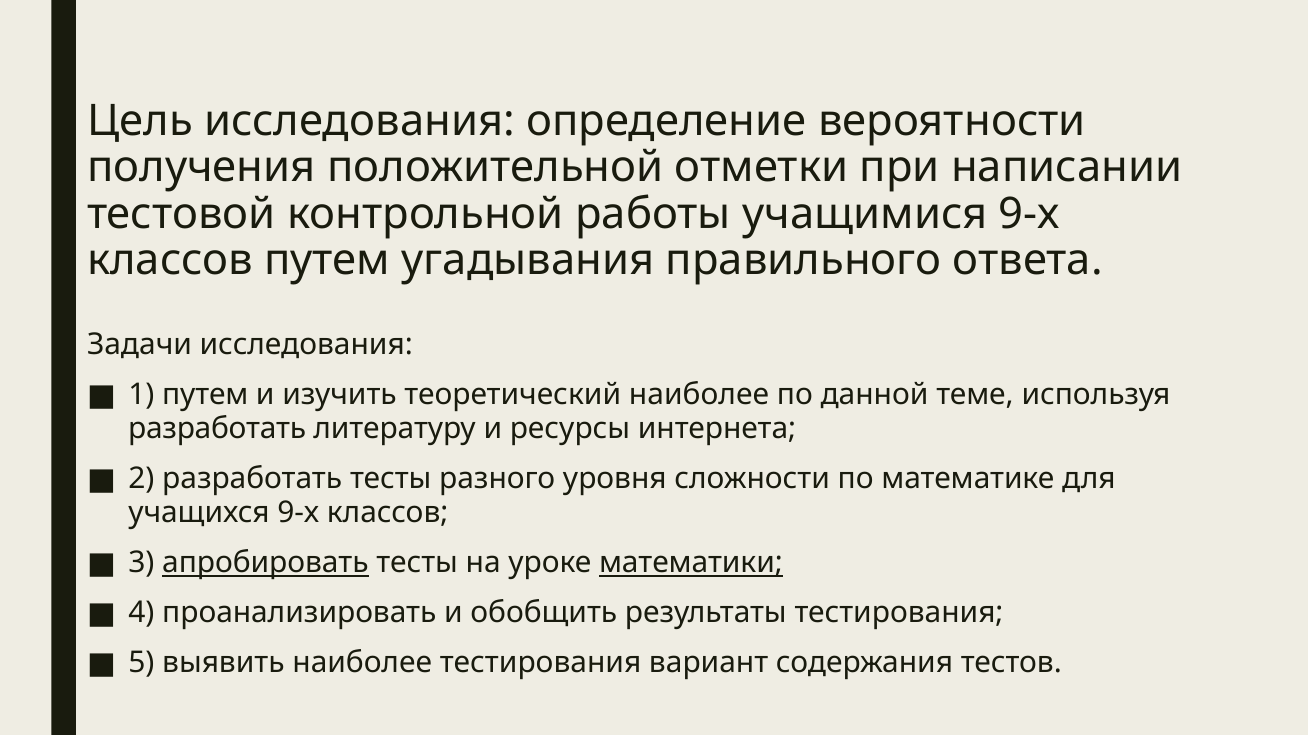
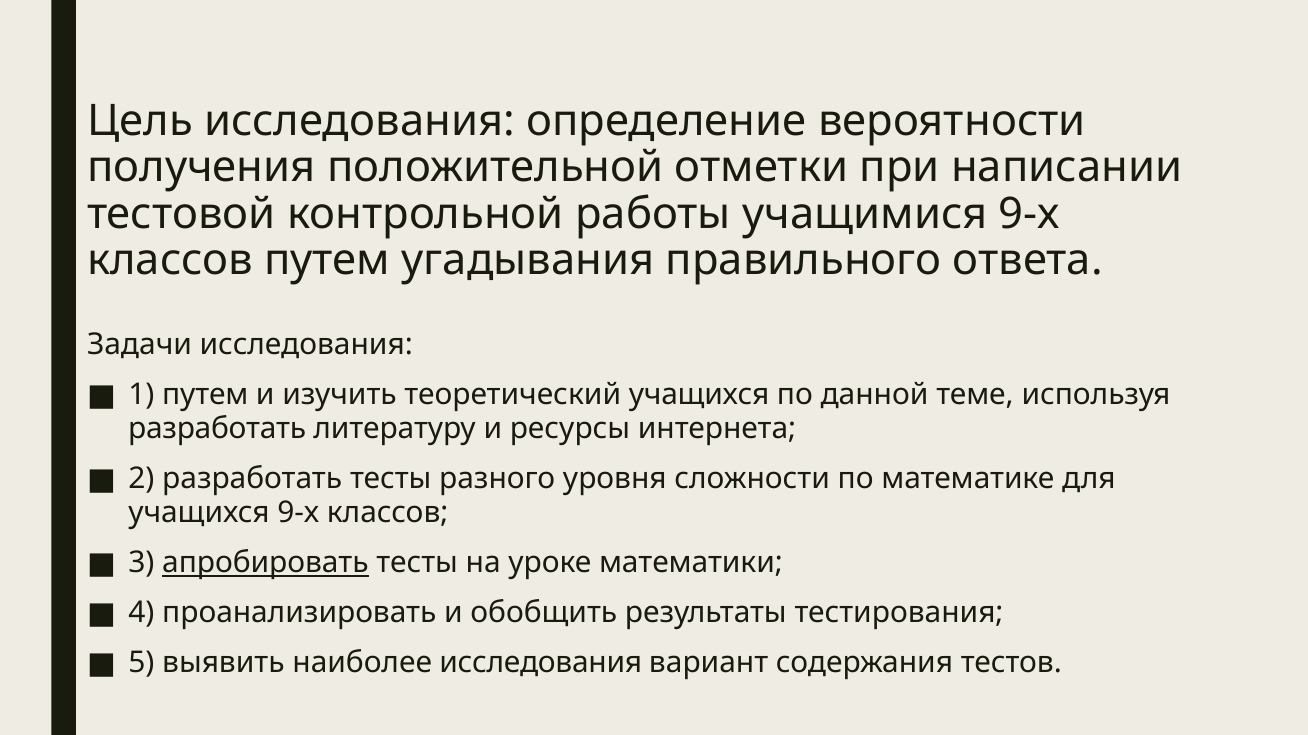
теоретический наиболее: наиболее -> учащихся (699, 395)
математики underline: present -> none (691, 563)
наиболее тестирования: тестирования -> исследования (541, 664)
